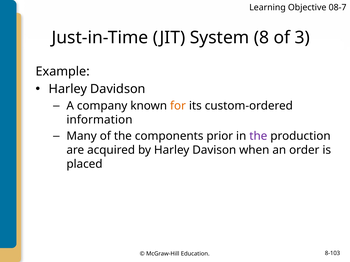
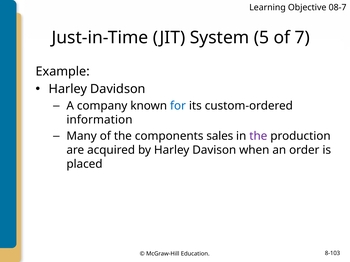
8: 8 -> 5 (261, 38)
3: 3 -> 7 (302, 38)
for colour: orange -> blue (178, 106)
prior: prior -> sales (220, 136)
